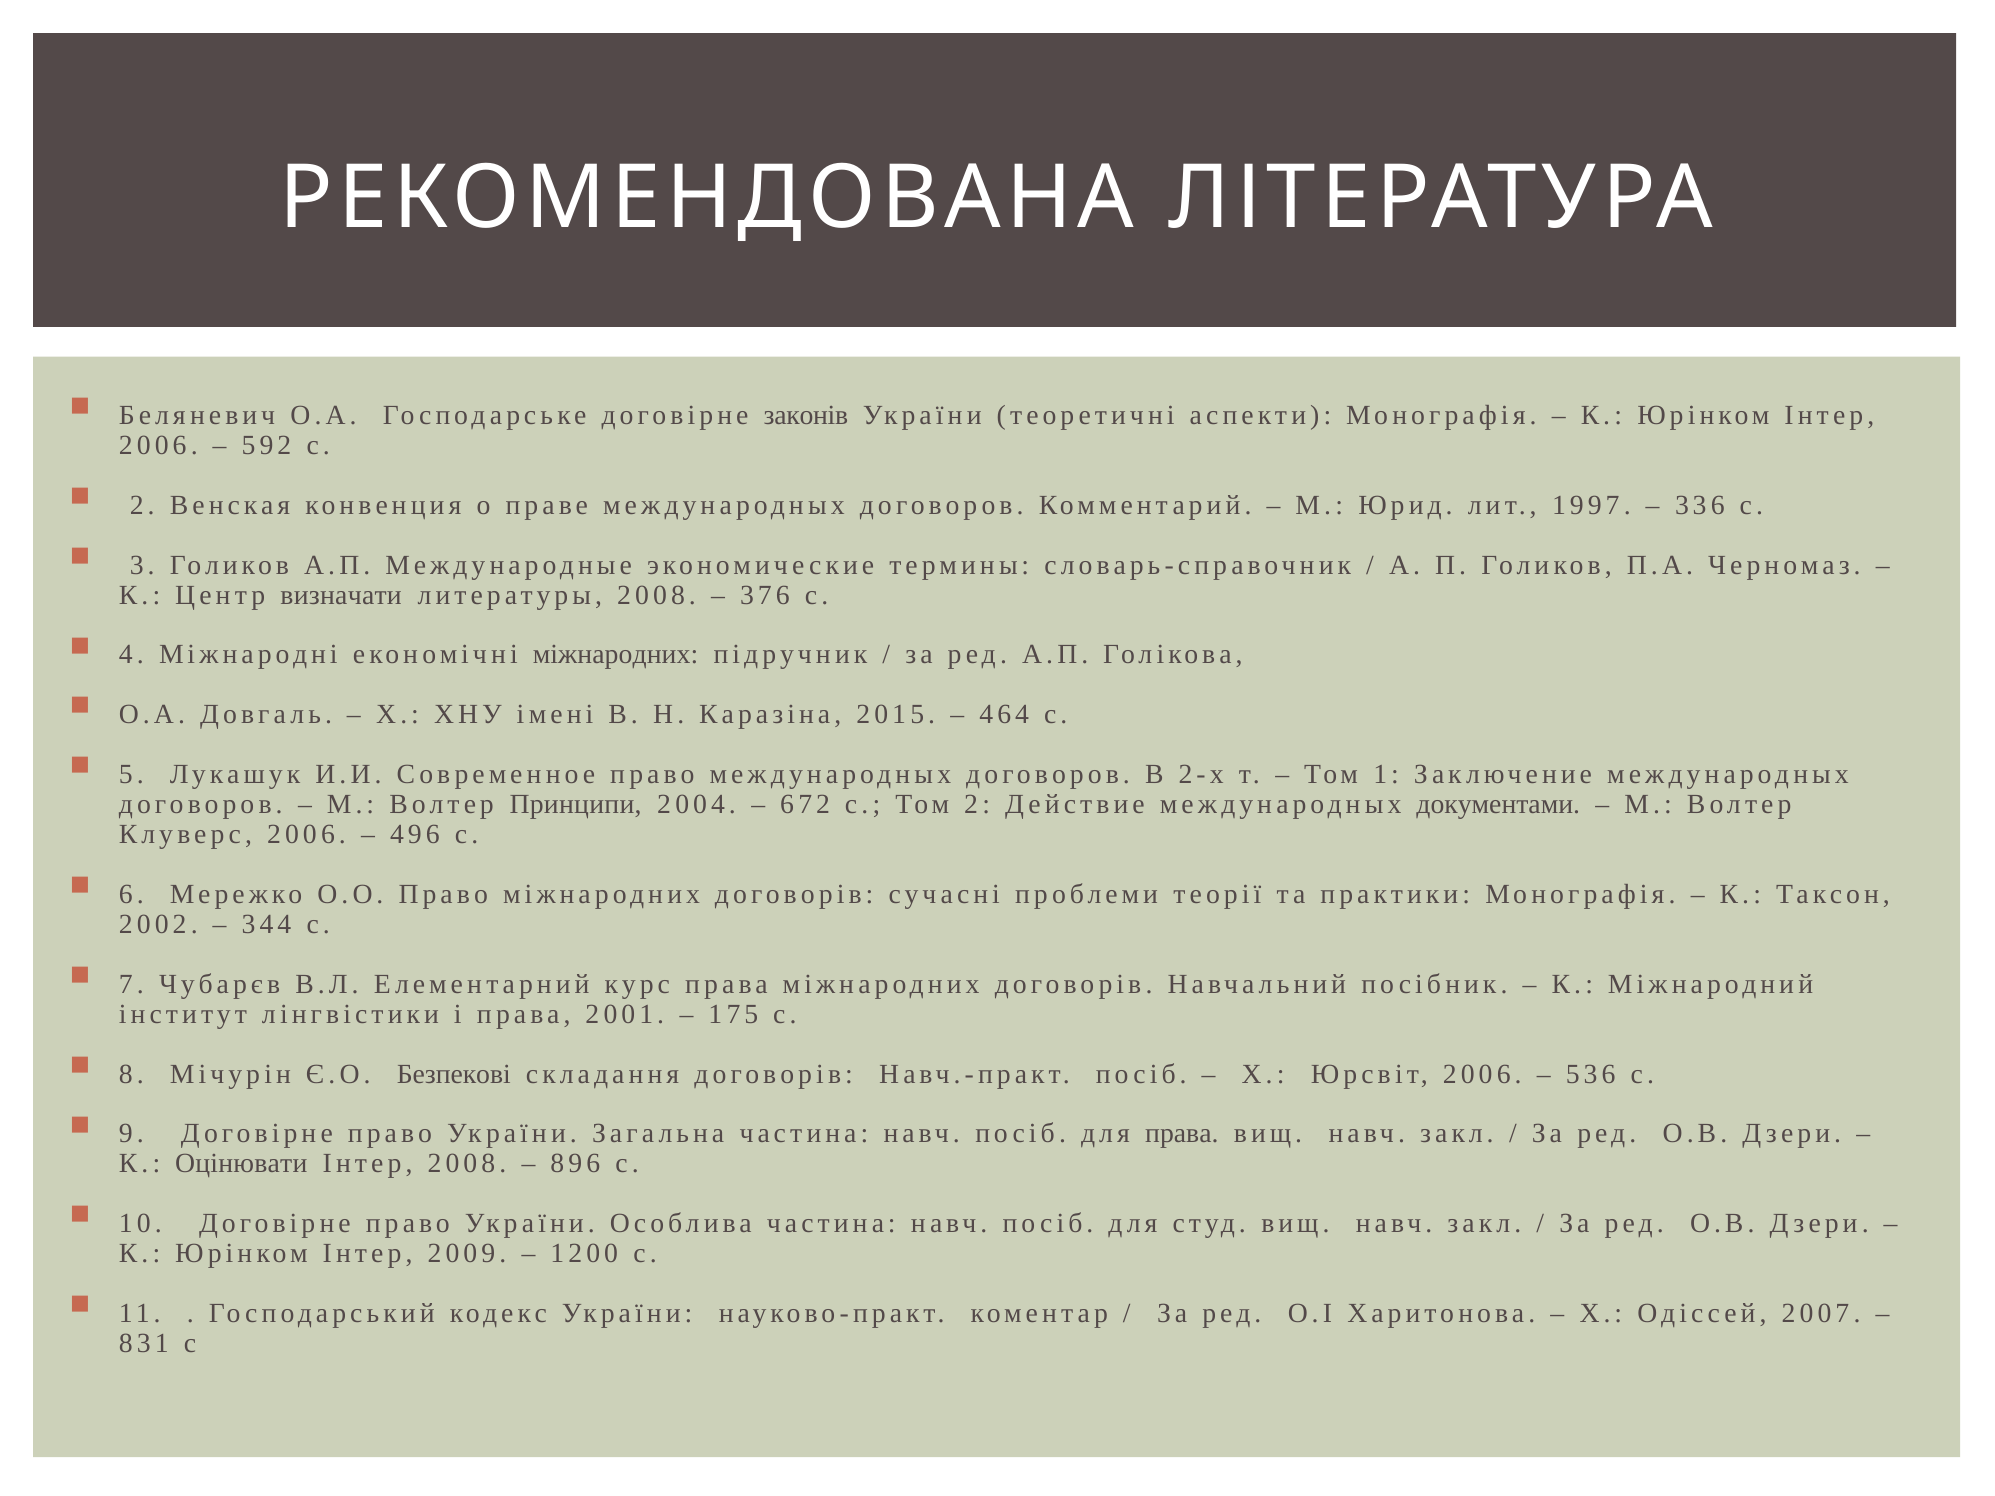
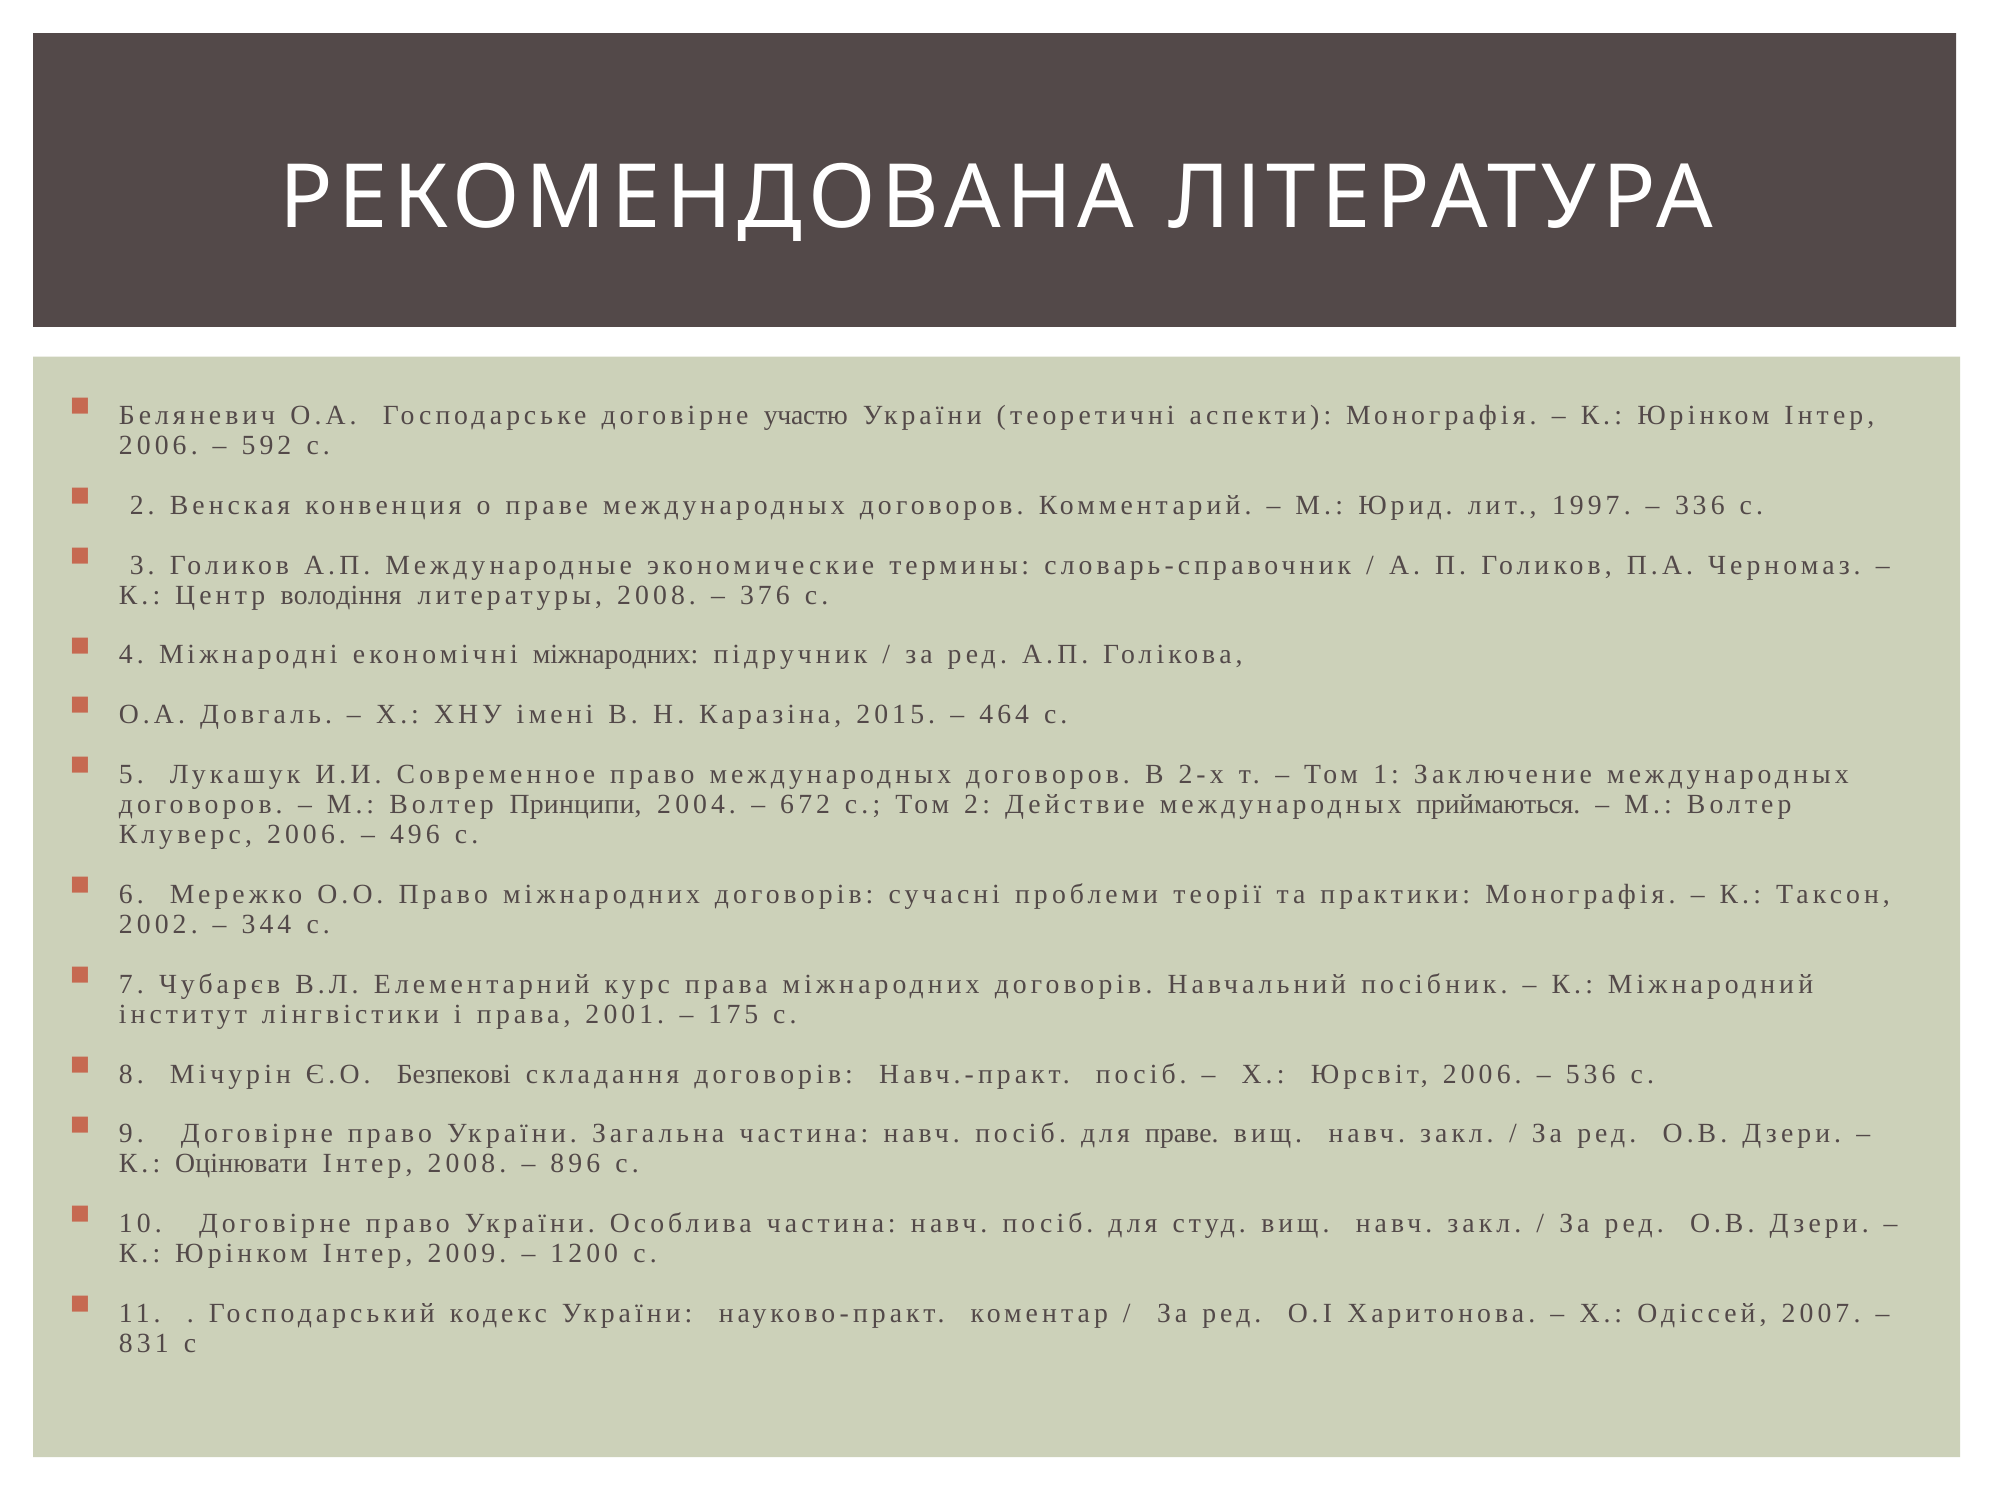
законів: законів -> участю (806, 415)
визначати: визначати -> володіння (341, 595)
документами: документами -> приймаються (1498, 805)
для права: права -> праве (1182, 1134)
